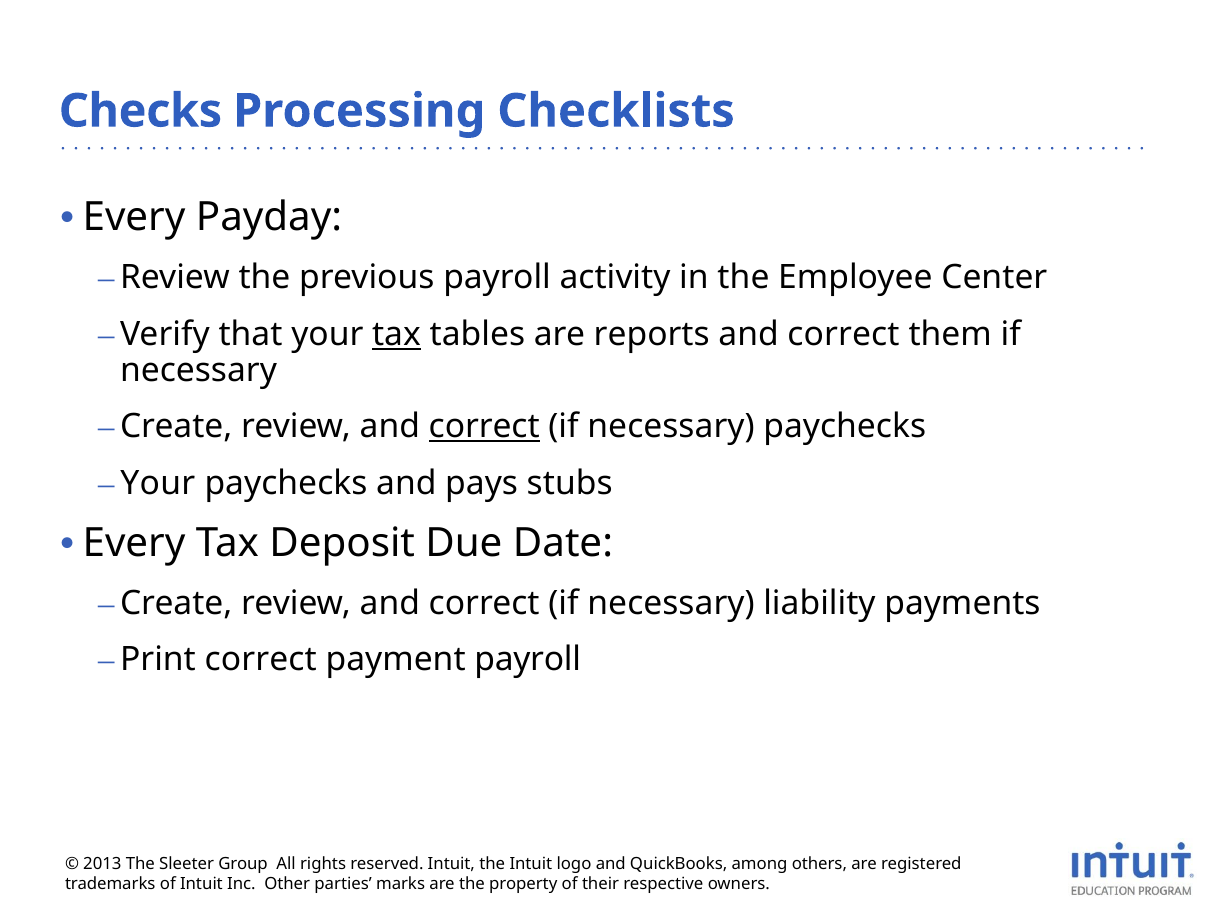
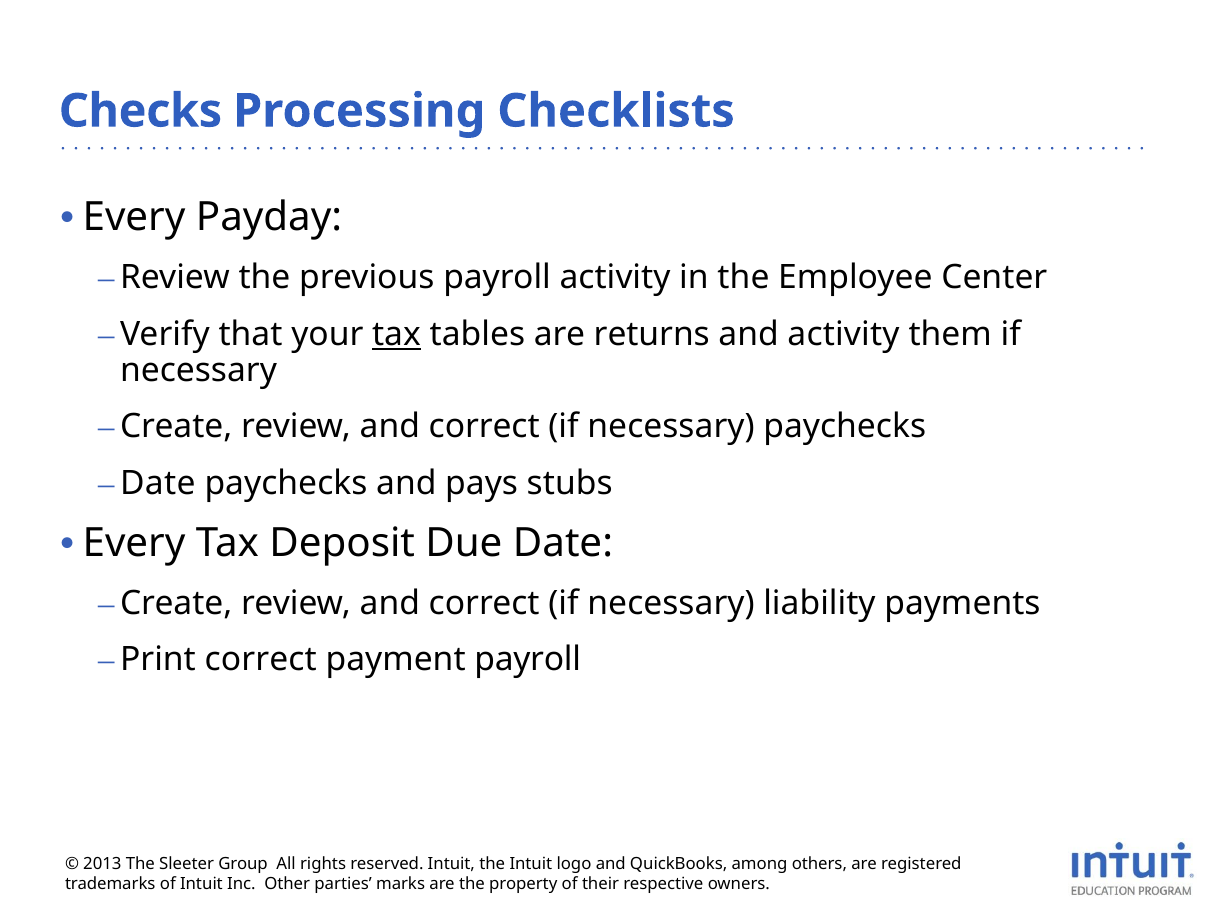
reports: reports -> returns (652, 334)
correct: correct -> activity (843, 334)
correct underline: present -> none (484, 427)
Your: Your -> Date (158, 483)
